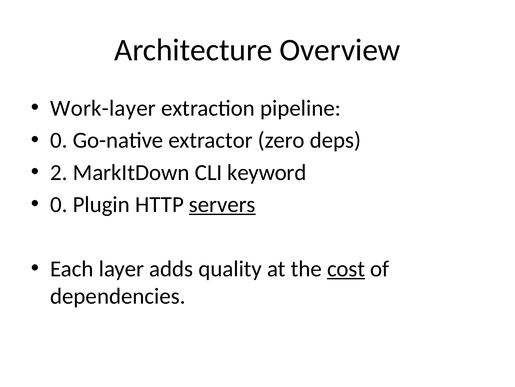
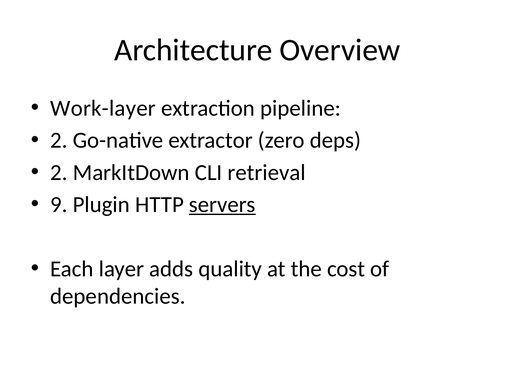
0: 0 -> 2 (59, 140)
keyword: keyword -> retrieval (267, 172)
0: 0 -> 9 (59, 204)
cost underline: present -> none (346, 268)
